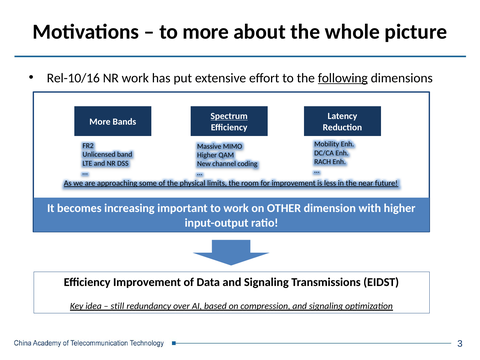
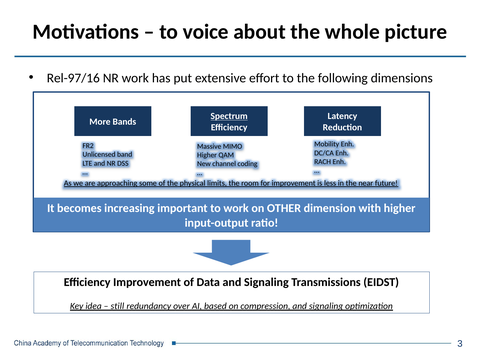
to more: more -> voice (206, 32)
Rel-10/16: Rel-10/16 -> Rel-97/16 (73, 78)
following underline: present -> none (343, 78)
